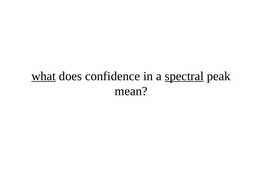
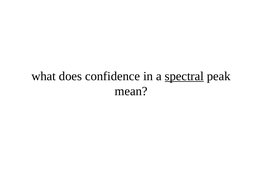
what underline: present -> none (44, 76)
